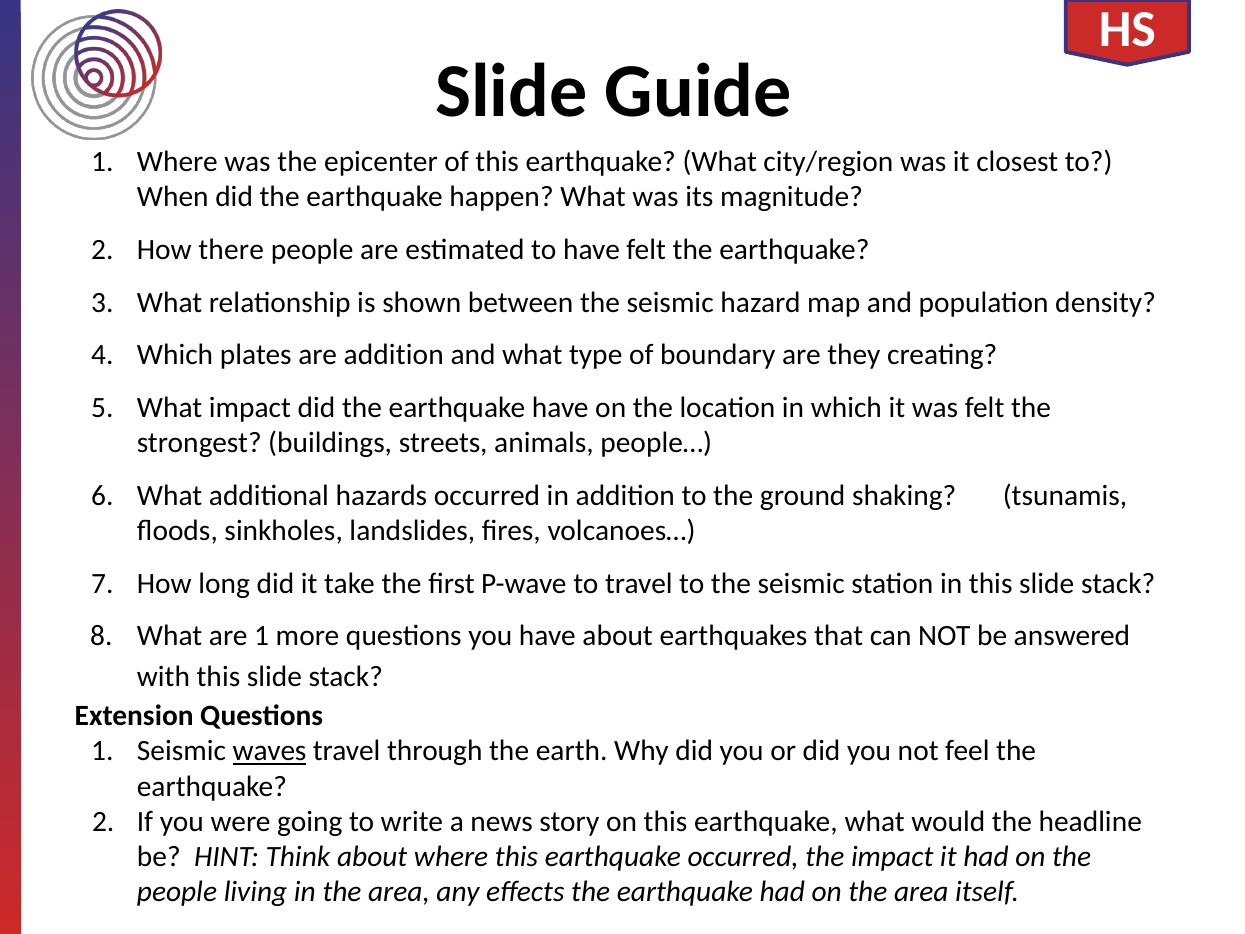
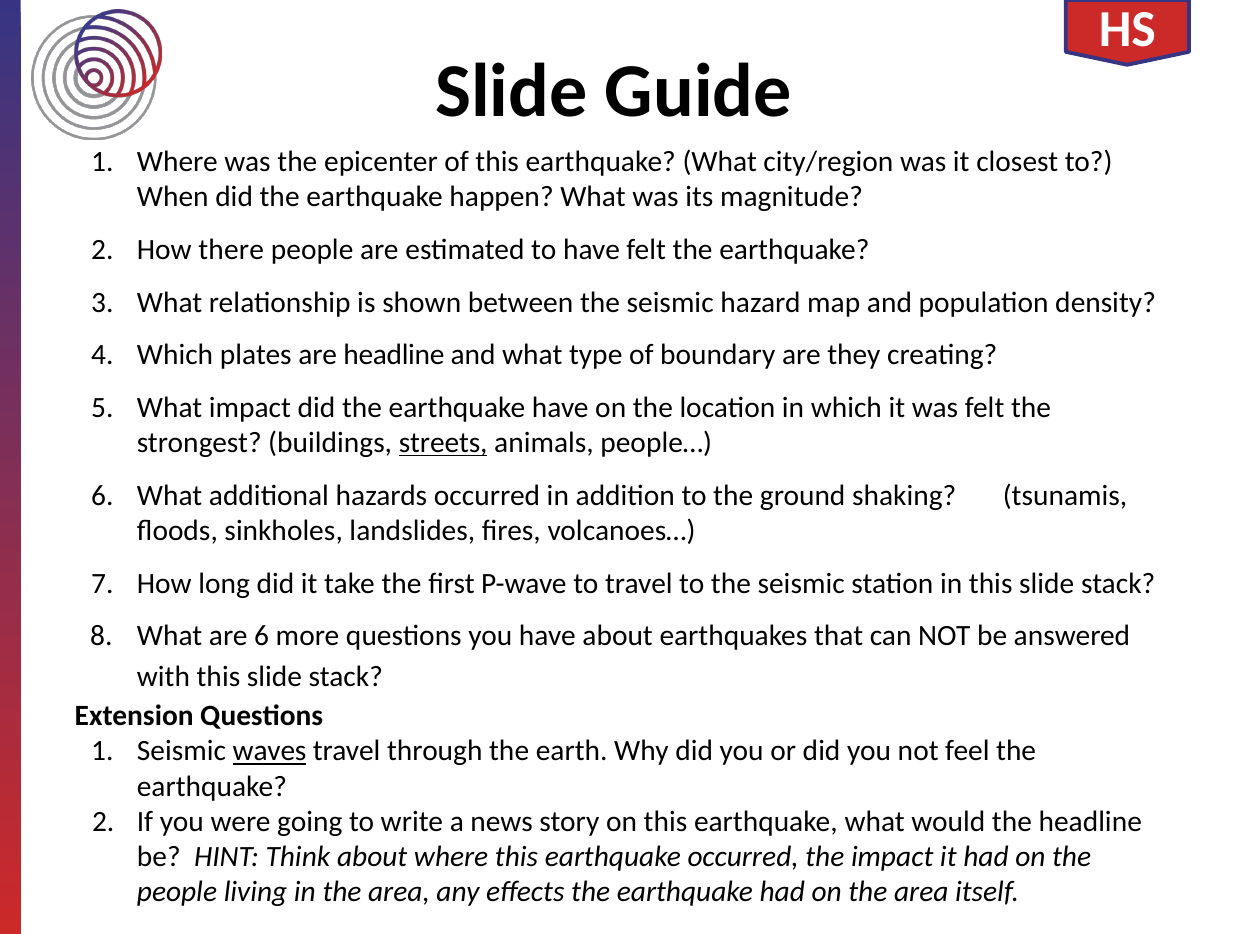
are addition: addition -> headline (394, 355)
streets underline: none -> present (443, 443)
are 1: 1 -> 6 (262, 636)
